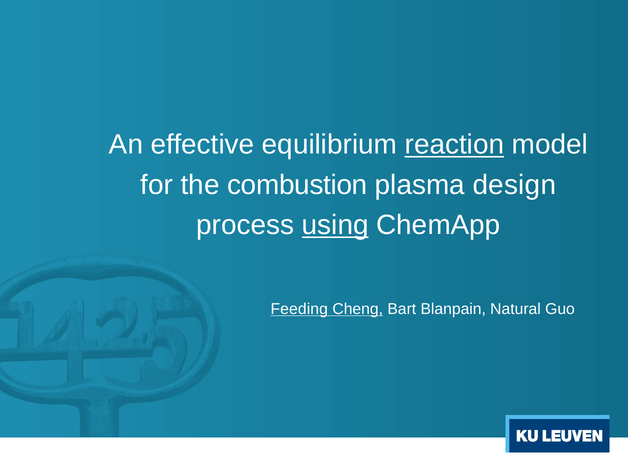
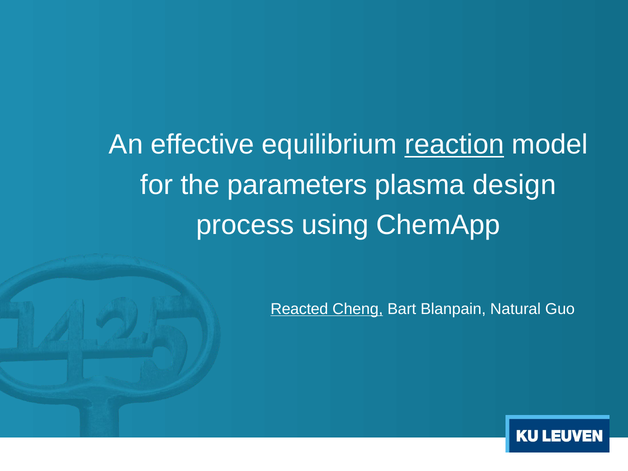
combustion: combustion -> parameters (297, 185)
using underline: present -> none (335, 225)
Feeding: Feeding -> Reacted (299, 309)
